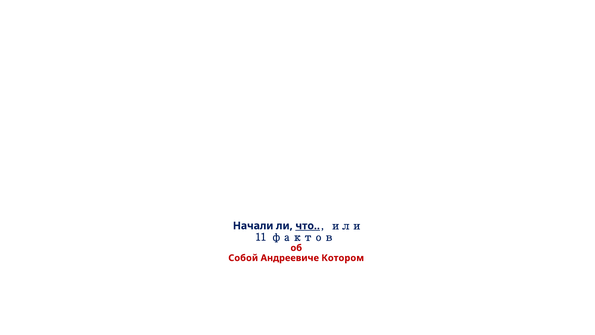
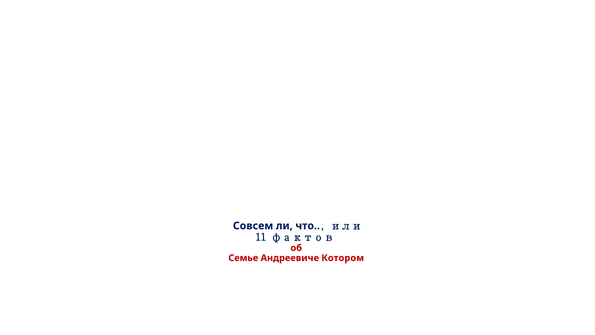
Начали: Начали -> Совсем (253, 226)
что underline: present -> none (308, 226)
Собой: Собой -> Семье (243, 258)
